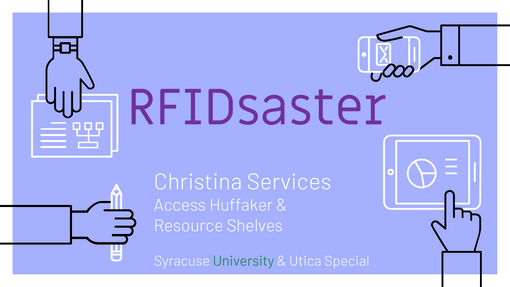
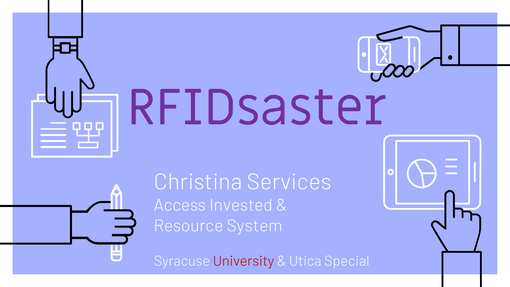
Huffaker: Huffaker -> Invested (241, 205)
Shelves: Shelves -> System (255, 226)
University colour: green -> red (244, 261)
